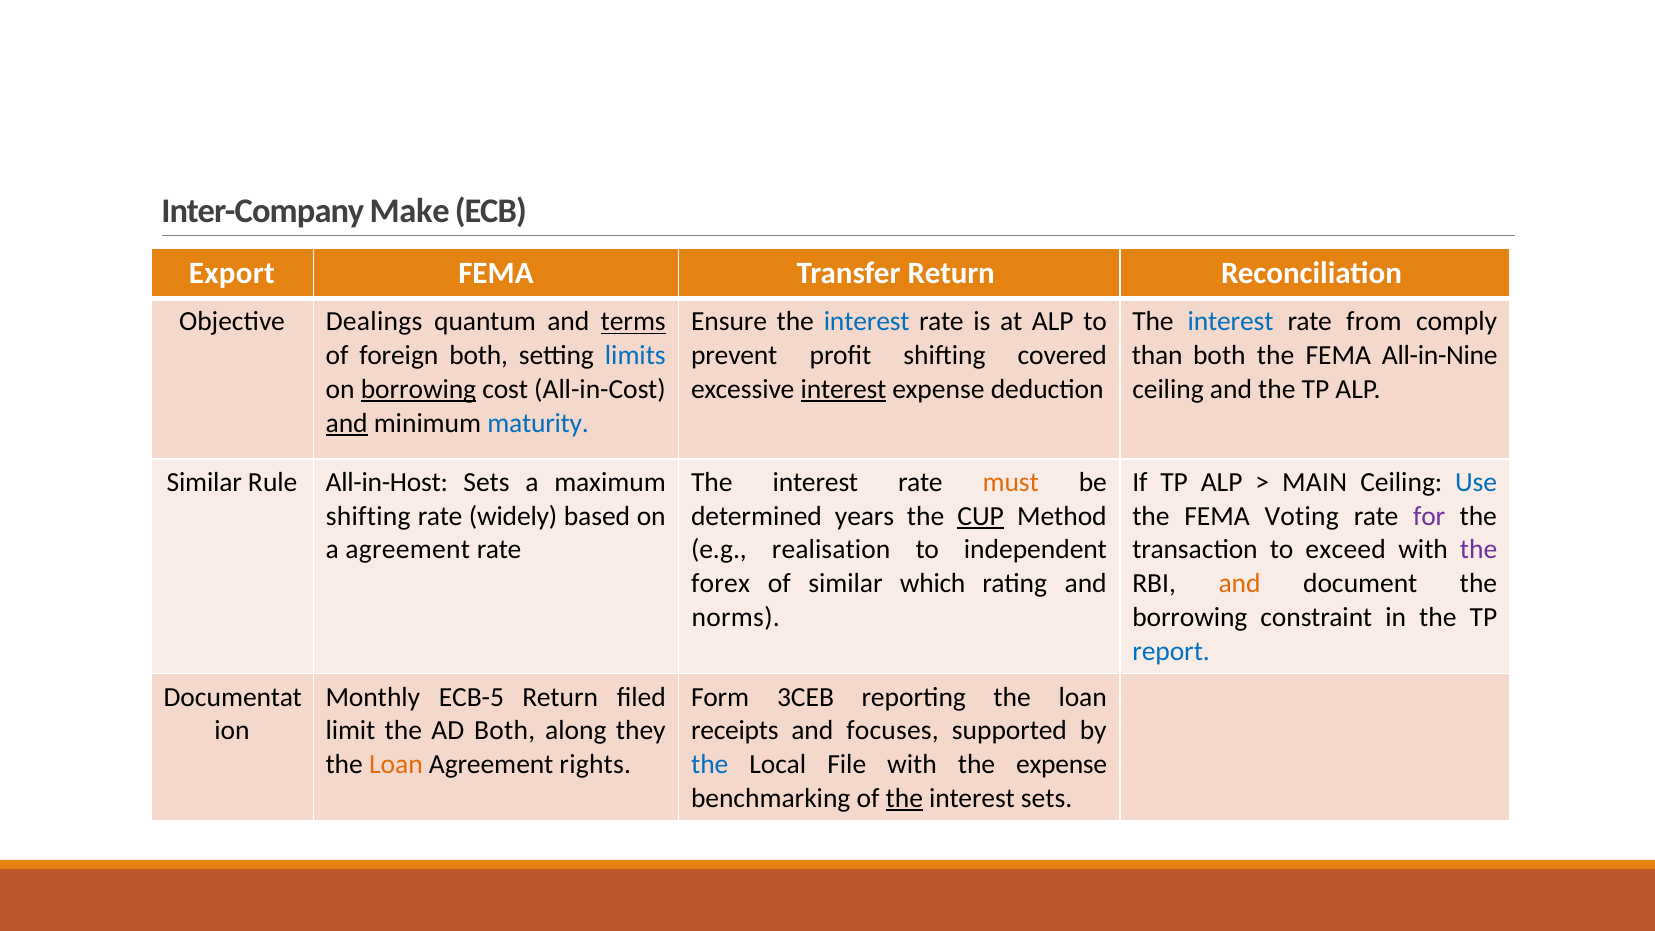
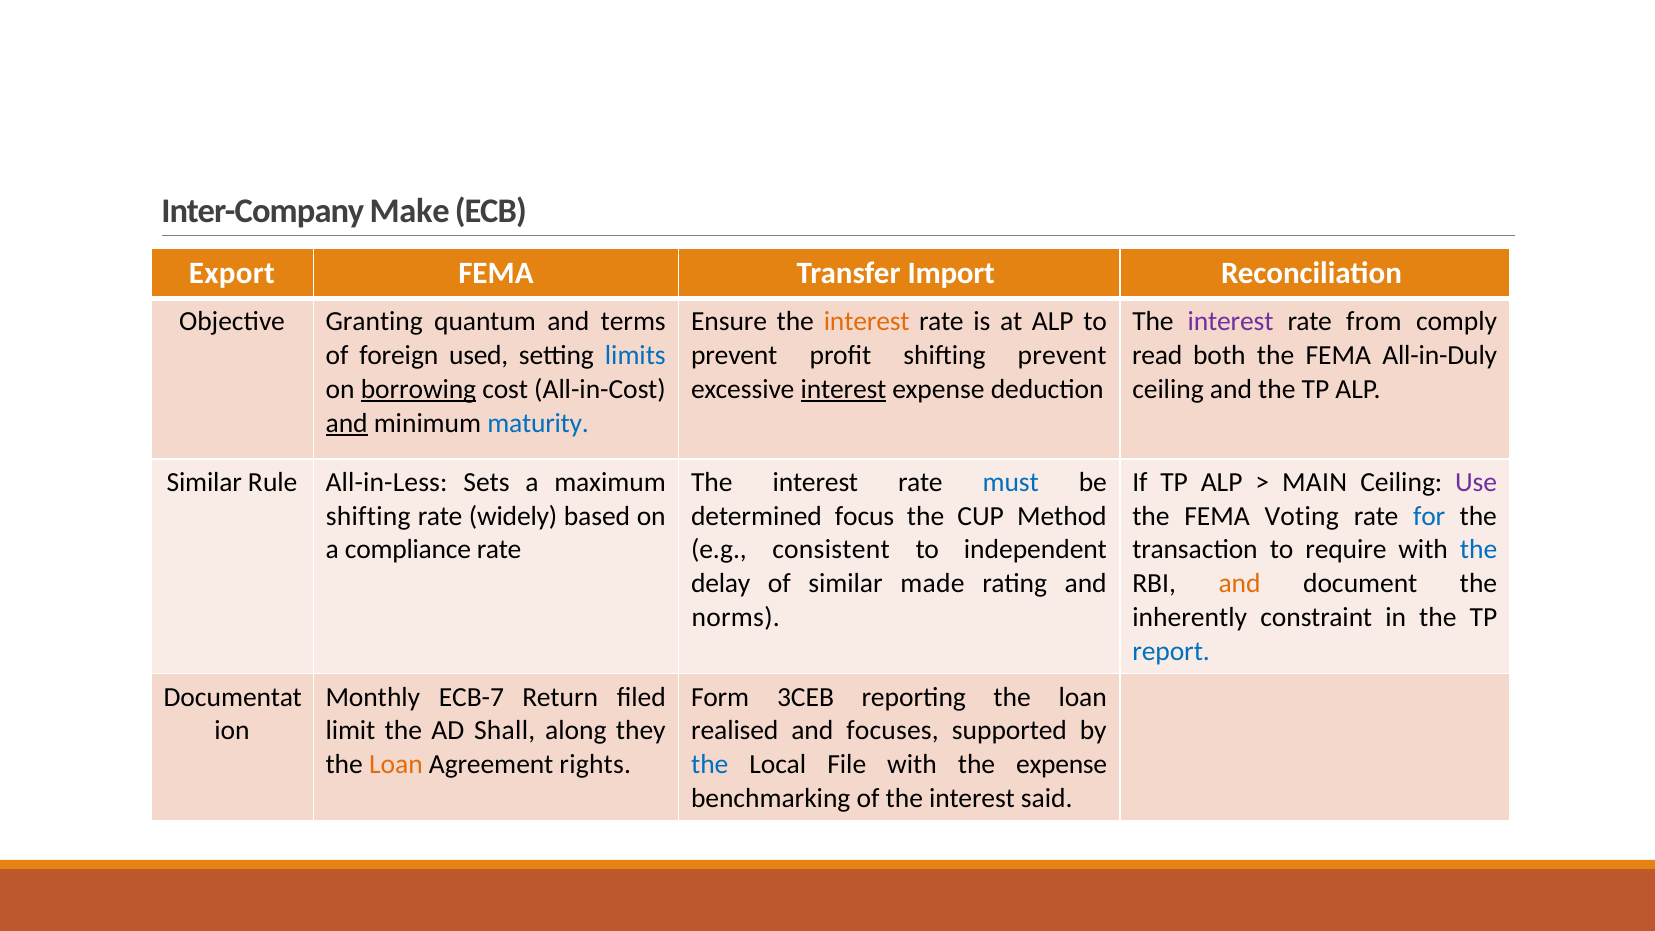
Transfer Return: Return -> Import (951, 274)
Dealings: Dealings -> Granting (374, 322)
terms underline: present -> none (633, 322)
interest colour: blue -> orange (867, 322)
interest colour: blue -> purple (1231, 322)
foreign both: both -> used (479, 355)
shifting covered: covered -> prevent (1062, 355)
than: than -> read (1157, 355)
All-in-Nine: All-in-Nine -> All-in-Duly (1440, 355)
All-in-Host: All-in-Host -> All-in-Less (387, 482)
must colour: orange -> blue (1011, 482)
Use colour: blue -> purple (1476, 482)
years: years -> focus (865, 516)
CUP underline: present -> none (981, 516)
for colour: purple -> blue (1429, 516)
a agreement: agreement -> compliance (408, 550)
realisation: realisation -> consistent (831, 550)
exceed: exceed -> require (1346, 550)
the colour: purple -> blue (1479, 550)
forex: forex -> delay (721, 583)
which: which -> made (932, 583)
borrowing: borrowing -> inherently (1190, 617)
ECB-5: ECB-5 -> ECB-7 (471, 697)
AD Both: Both -> Shall (505, 731)
receipts: receipts -> realised (735, 731)
the underline: present -> none (904, 798)
interest sets: sets -> said (1047, 798)
